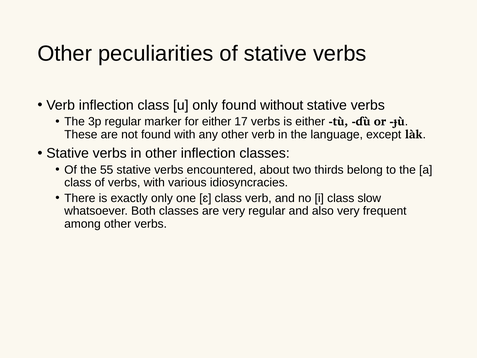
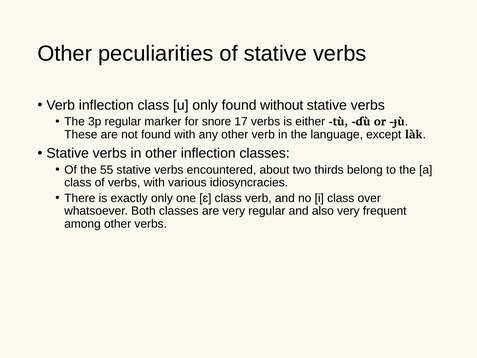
for either: either -> snore (217, 121)
slow: slow -> over (369, 198)
